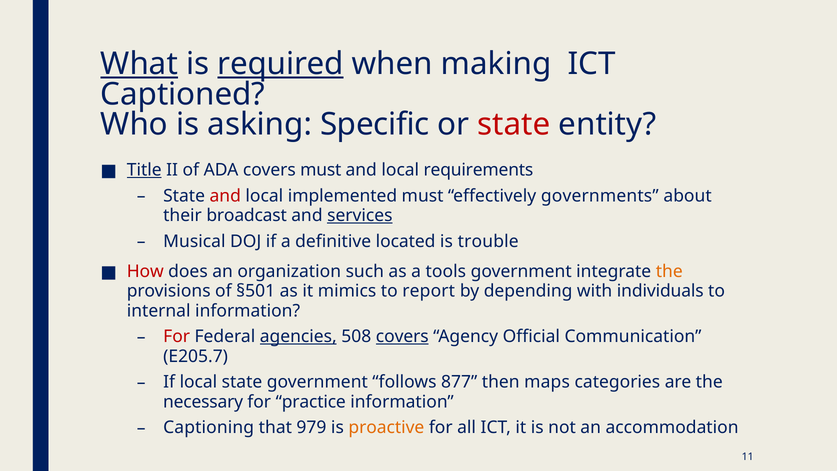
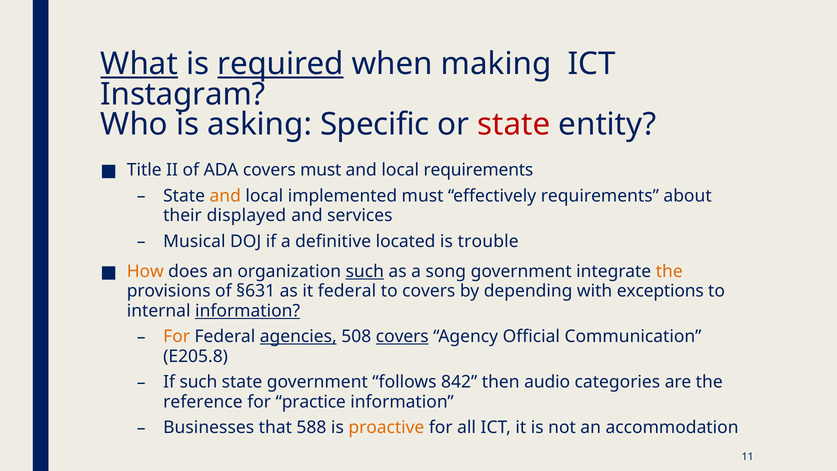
Captioned: Captioned -> Instagram (183, 94)
Title underline: present -> none (144, 170)
and colour: red -> orange (225, 196)
effectively governments: governments -> requirements (600, 196)
broadcast: broadcast -> displayed (246, 216)
services underline: present -> none (360, 216)
How colour: red -> orange (145, 271)
such underline: none -> present (365, 271)
tools: tools -> song (446, 271)
§501: §501 -> §631 (256, 291)
it mimics: mimics -> federal (347, 291)
to report: report -> covers (429, 291)
individuals: individuals -> exceptions (660, 291)
information underline: none -> present (248, 311)
For colour: red -> orange (177, 337)
E205.7: E205.7 -> E205.8 (196, 356)
If local: local -> such (198, 382)
877: 877 -> 842 (459, 382)
maps: maps -> audio (547, 382)
necessary: necessary -> reference (203, 402)
Captioning: Captioning -> Businesses (209, 427)
979: 979 -> 588 (311, 427)
